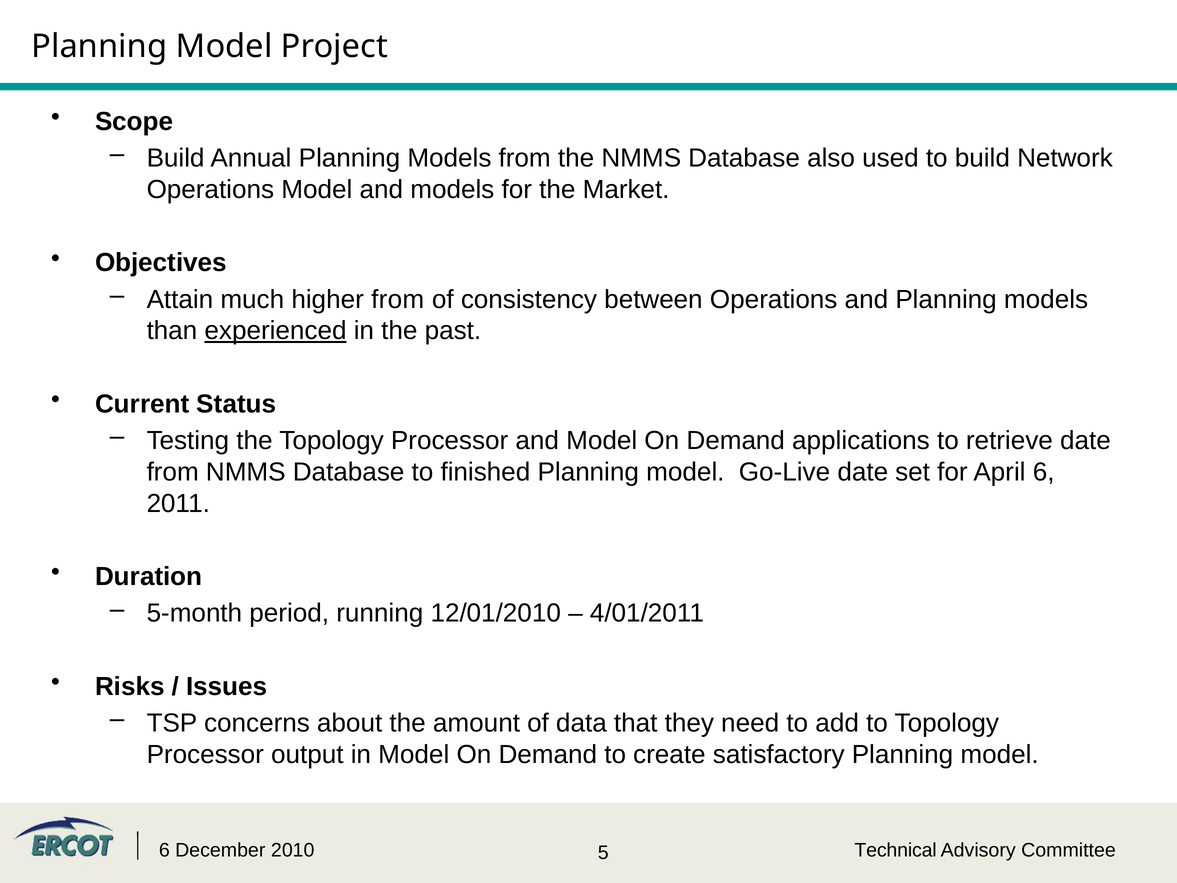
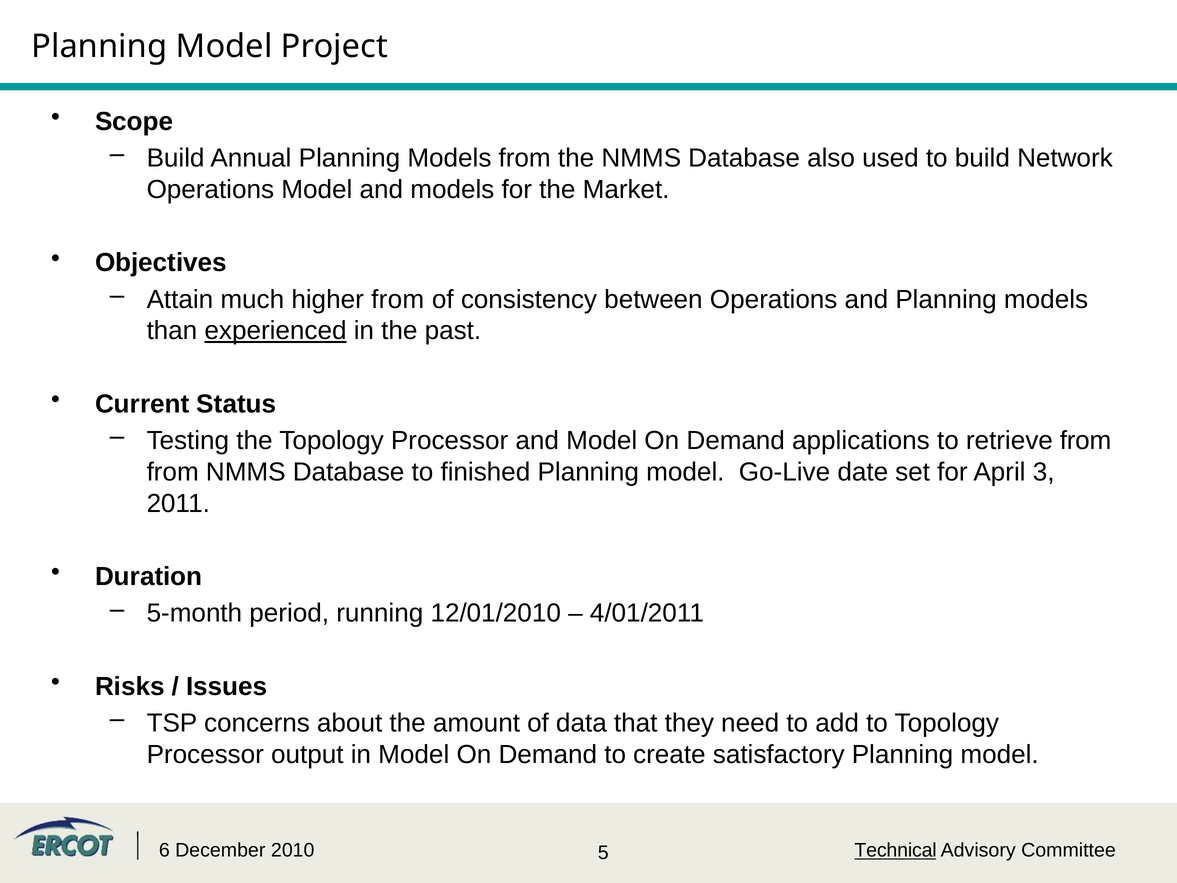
retrieve date: date -> from (1086, 440)
April 6: 6 -> 3 (1044, 472)
Technical underline: none -> present (896, 850)
